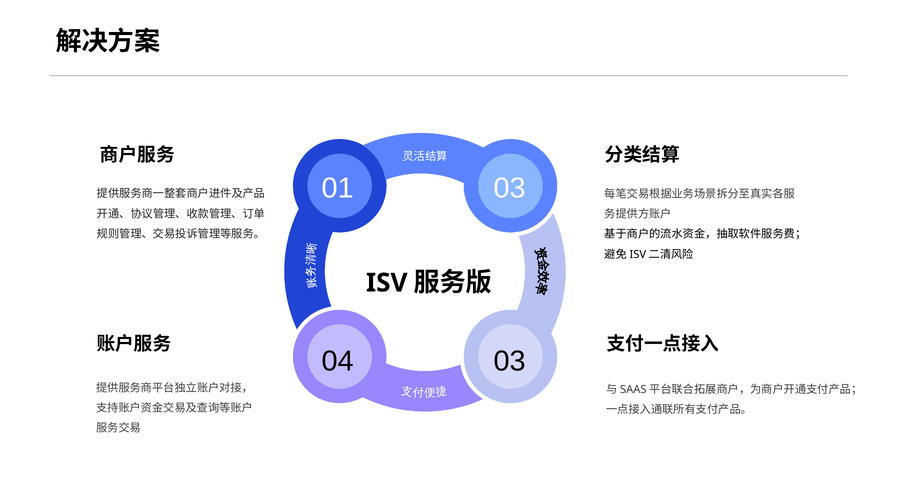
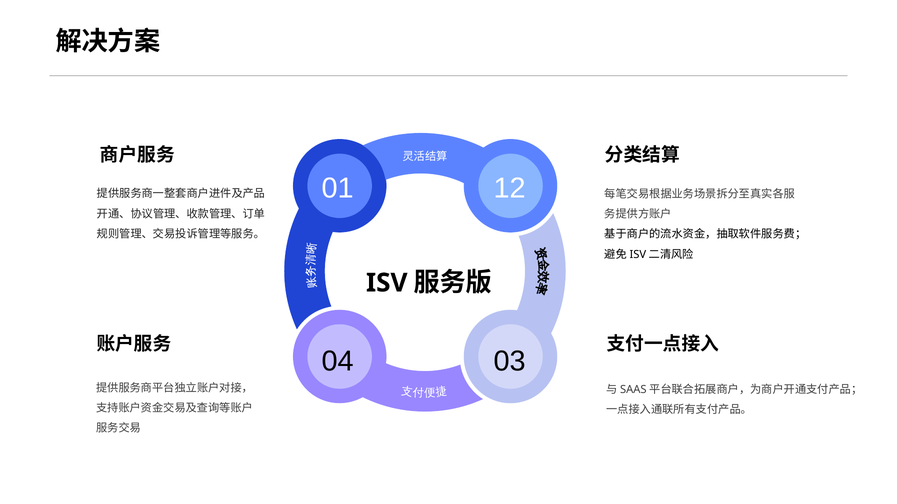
01 03: 03 -> 12 (510, 189)
